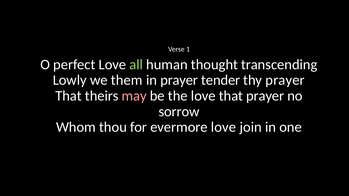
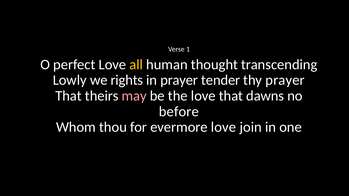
all colour: light green -> yellow (136, 65)
them: them -> rights (127, 80)
that prayer: prayer -> dawns (265, 96)
sorrow: sorrow -> before (179, 112)
